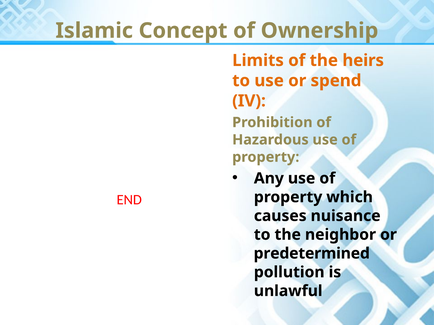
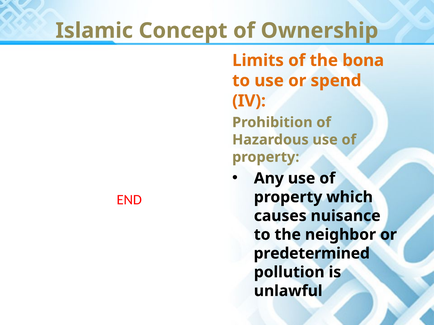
heirs: heirs -> bona (363, 61)
